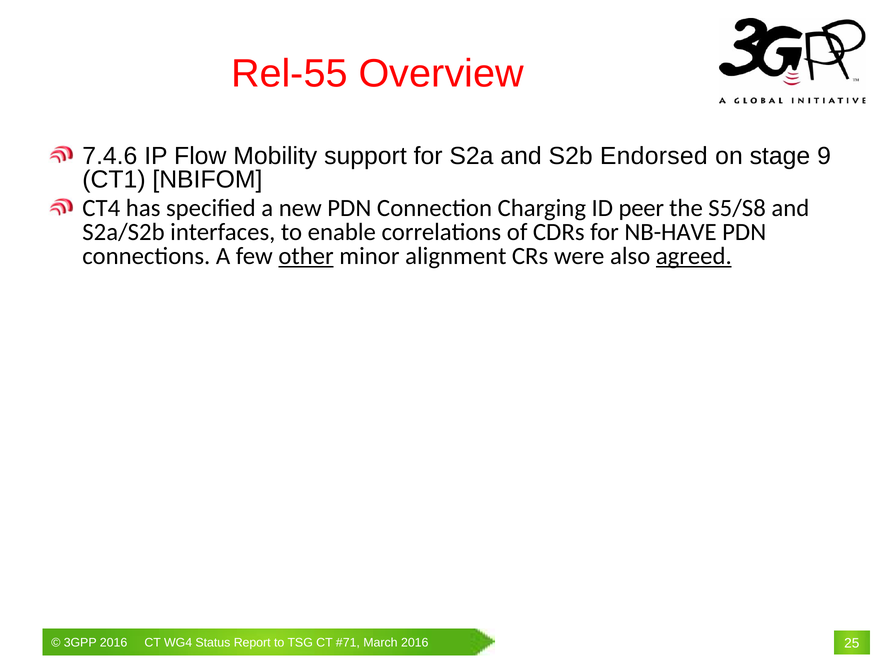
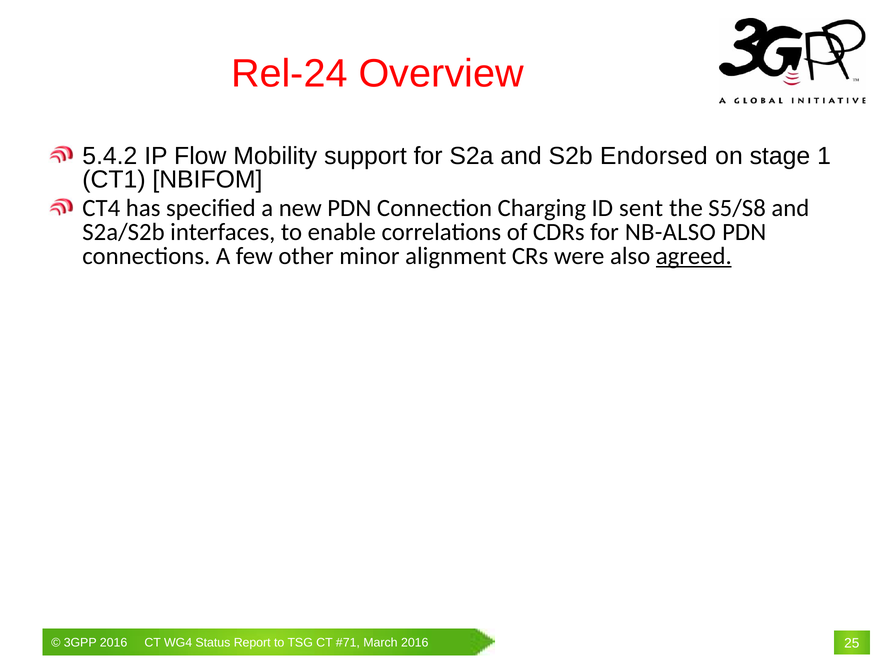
Rel-55: Rel-55 -> Rel-24 (289, 74)
7.4.6: 7.4.6 -> 5.4.2 (110, 156)
9: 9 -> 1 (824, 156)
peer: peer -> sent (641, 208)
NB-HAVE: NB-HAVE -> NB-ALSO (670, 232)
other underline: present -> none (306, 256)
